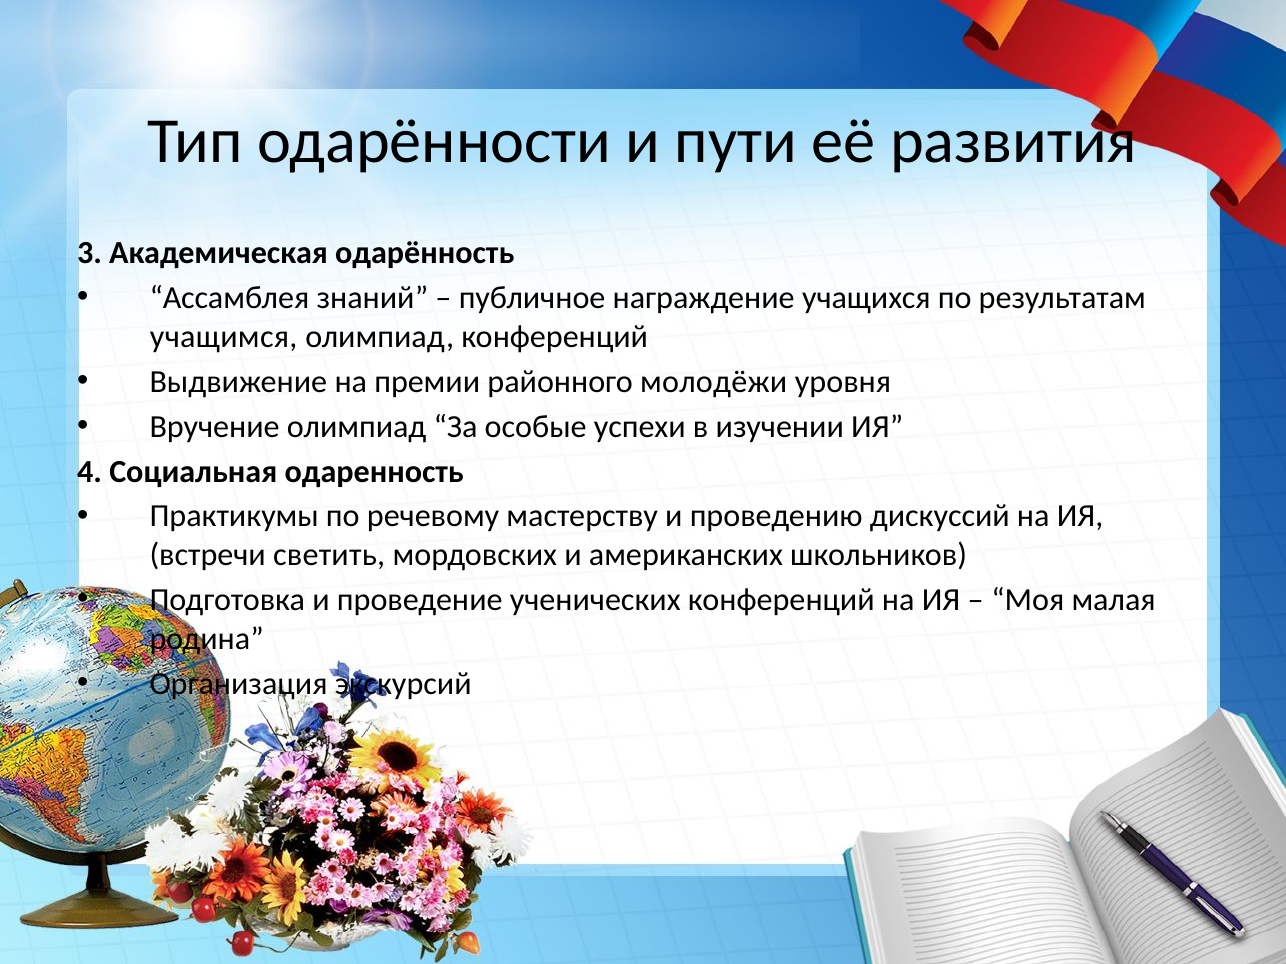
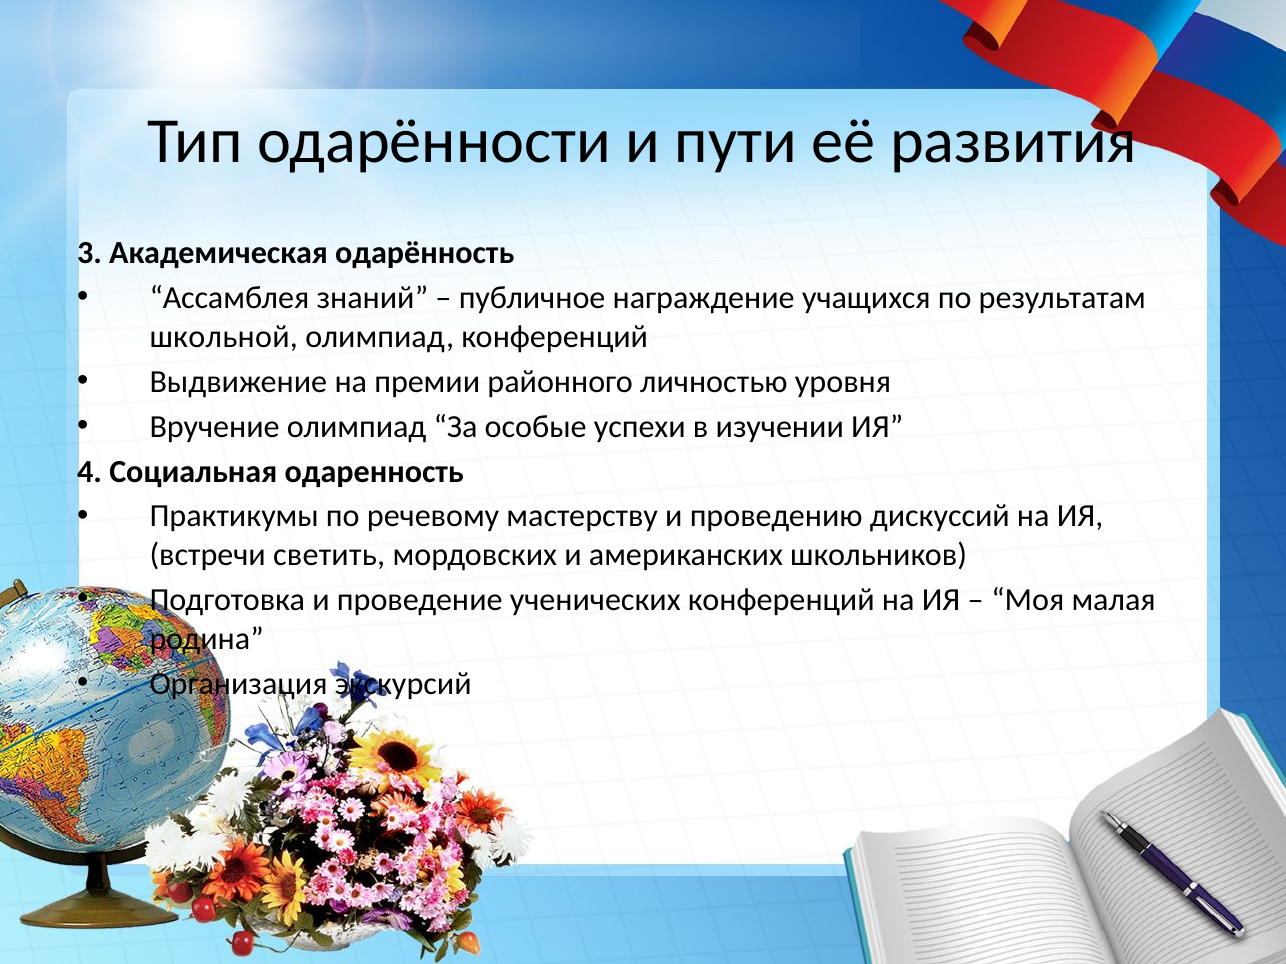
учащимся: учащимся -> школьной (224, 337)
молодёжи: молодёжи -> личностью (714, 382)
